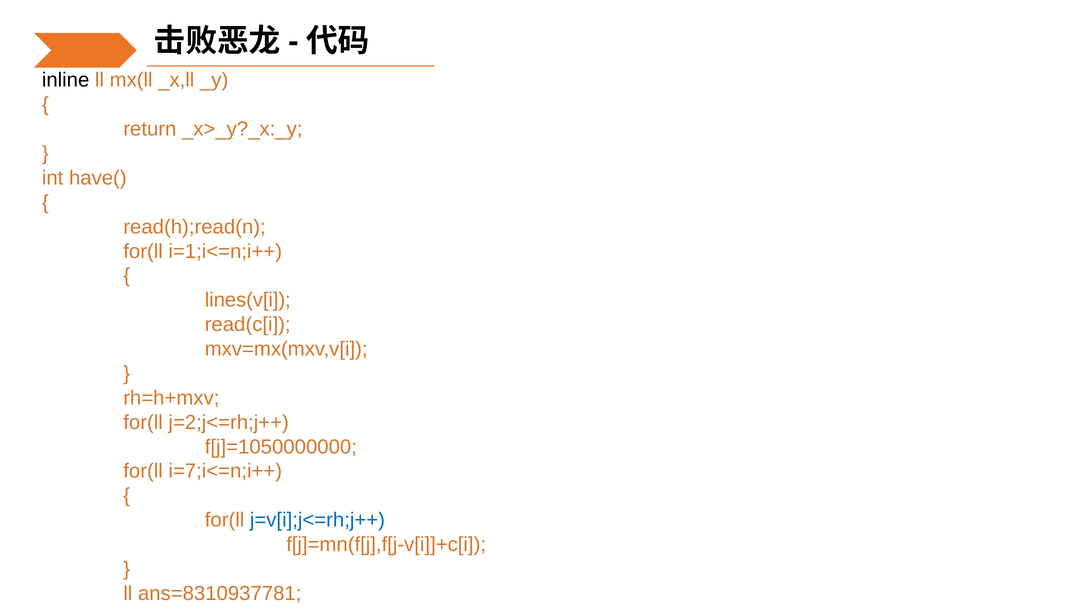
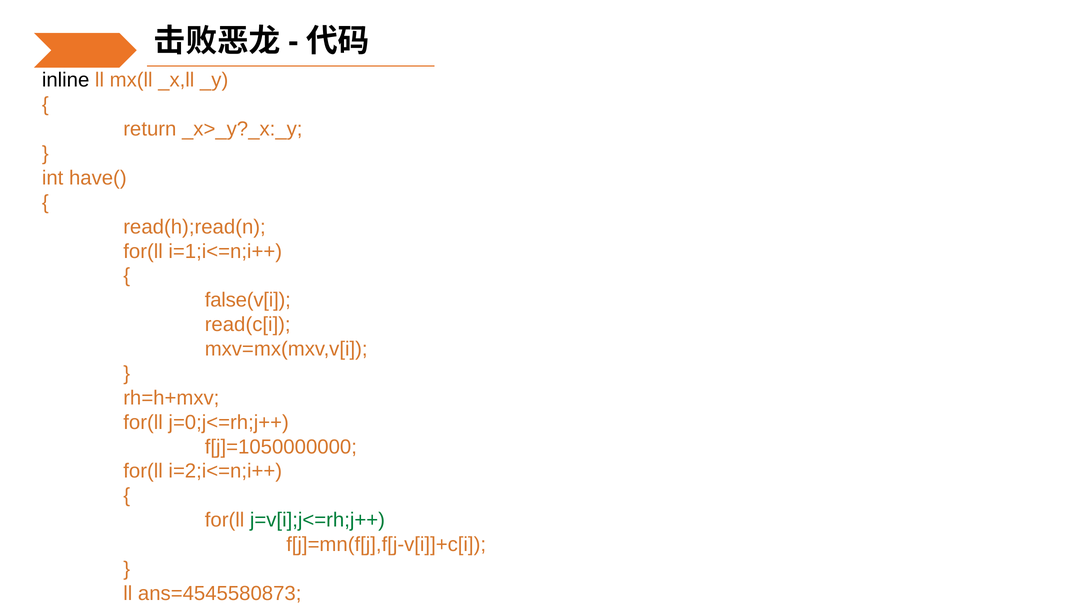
lines(v[i: lines(v[i -> false(v[i (248, 300)
j=2;j<=rh;j++: j=2;j<=rh;j++ -> j=0;j<=rh;j++ (229, 422)
i=7;i<=n;i++: i=7;i<=n;i++ -> i=2;i<=n;i++ (225, 471)
j=v[i];j<=rh;j++ colour: blue -> green (317, 520)
ans=8310937781: ans=8310937781 -> ans=4545580873 (220, 593)
